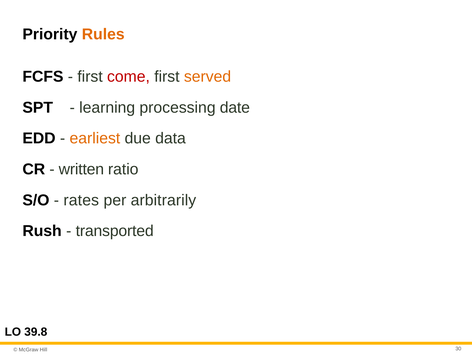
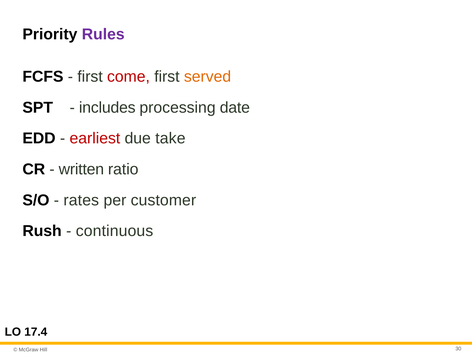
Rules colour: orange -> purple (103, 34)
learning: learning -> includes (107, 108)
earliest colour: orange -> red (95, 138)
data: data -> take (170, 138)
arbitrarily: arbitrarily -> customer (163, 200)
transported: transported -> continuous (115, 231)
39.8: 39.8 -> 17.4 (36, 332)
